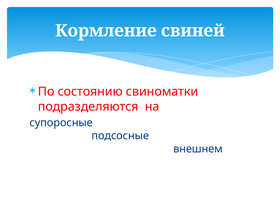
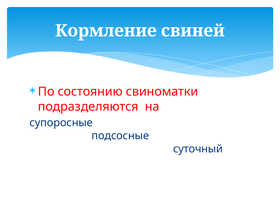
внешнем: внешнем -> суточный (198, 149)
